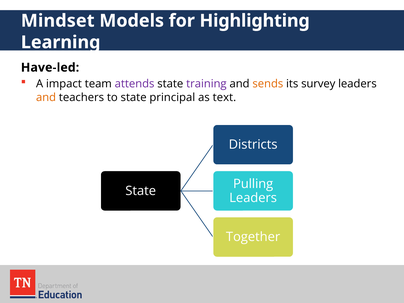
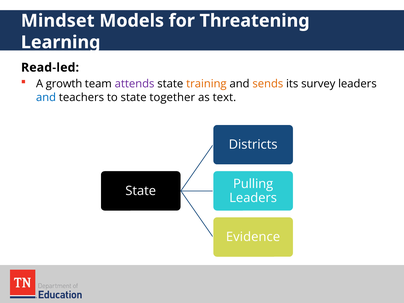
Highlighting: Highlighting -> Threatening (255, 21)
Have-led: Have-led -> Read-led (50, 68)
impact: impact -> growth (64, 84)
training colour: purple -> orange (206, 84)
and colour: orange -> blue (46, 97)
principal: principal -> together (172, 97)
Together: Together -> Evidence (253, 237)
